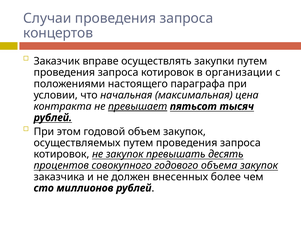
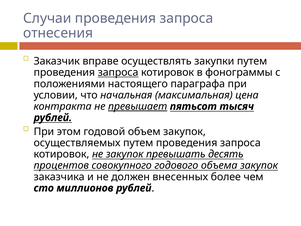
концертов: концертов -> отнесения (58, 33)
запроса underline: none -> present (118, 72)
организации: организации -> фонограммы (239, 72)
